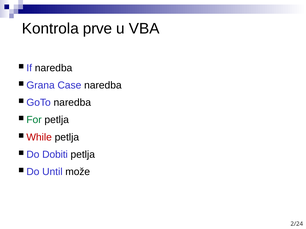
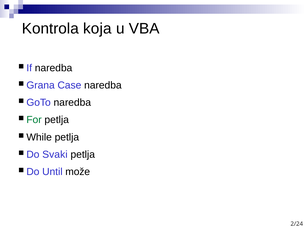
prve: prve -> koja (97, 29)
While colour: red -> black (39, 137)
Dobiti: Dobiti -> Svaki (55, 155)
